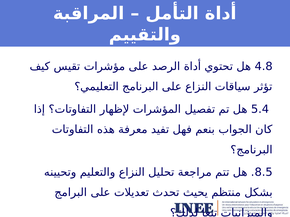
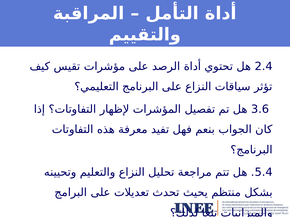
4.8: 4.8 -> 2.4 (264, 67)
5.4: 5.4 -> 3.6 (260, 109)
8.5: 8.5 -> 5.4 (264, 173)
